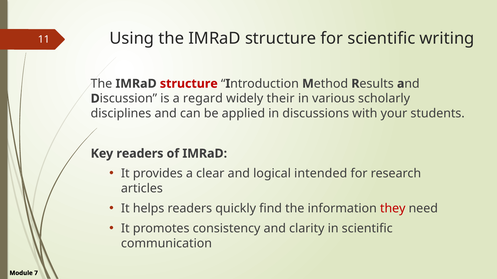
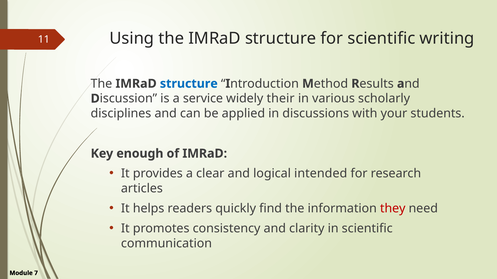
structure colour: red -> blue (189, 84)
regard: regard -> service (203, 99)
Key readers: readers -> enough (140, 154)
